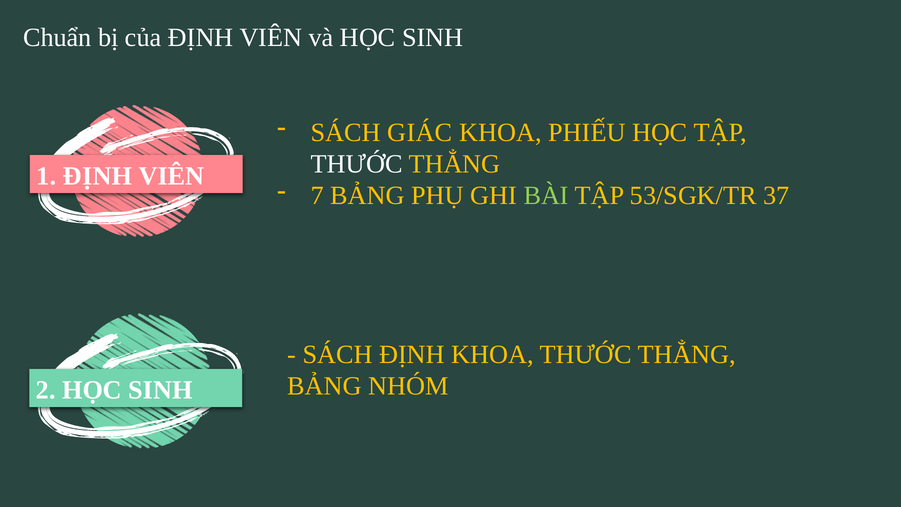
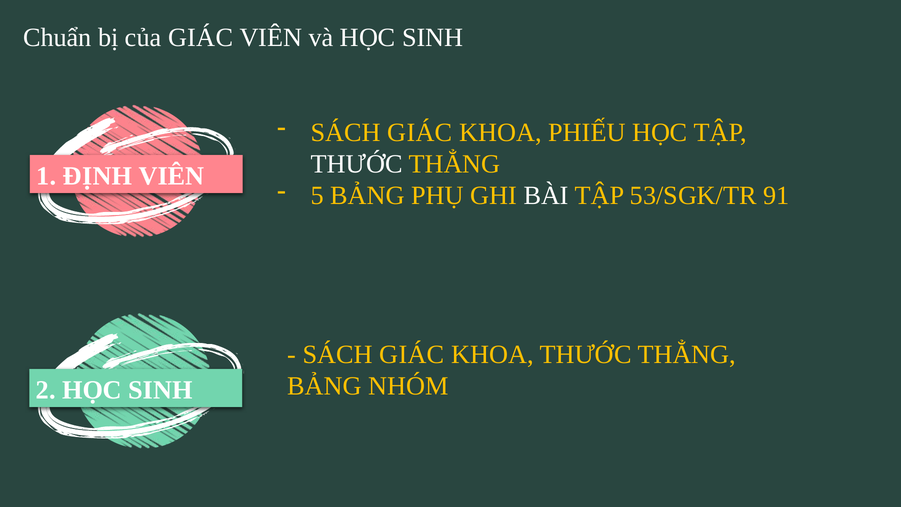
của ĐỊNH: ĐỊNH -> GIÁC (201, 38)
7: 7 -> 5 (317, 196)
BÀI colour: light green -> white (546, 196)
37: 37 -> 91 (776, 196)
ĐỊNH: ĐỊNH -> GIÁC (412, 354)
